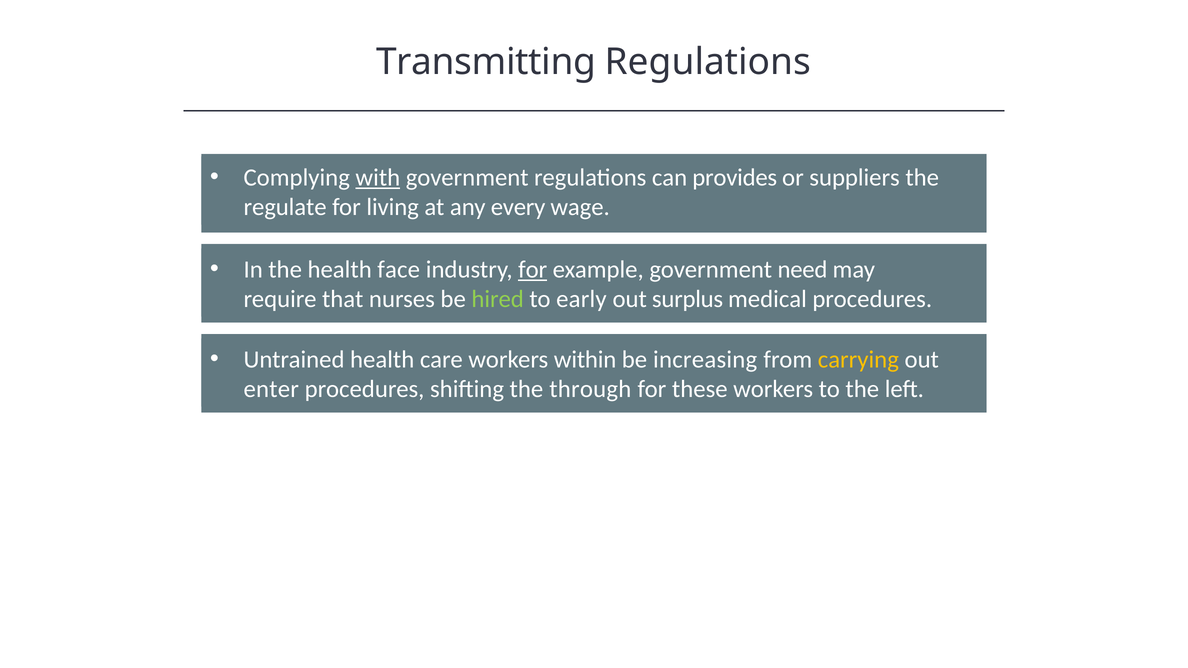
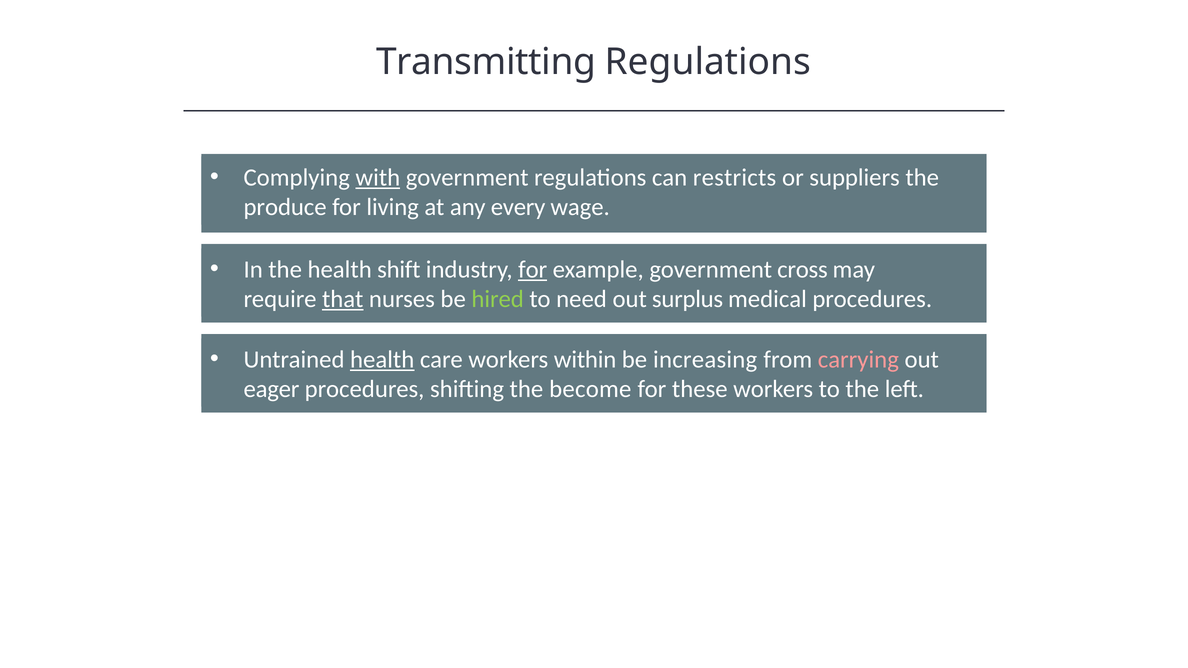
provides: provides -> restricts (735, 178)
regulate: regulate -> produce (285, 207)
face: face -> shift (399, 270)
need: need -> cross (802, 270)
that underline: none -> present (343, 299)
early: early -> need (582, 299)
health underline: none -> present (382, 360)
carrying colour: yellow -> pink (858, 360)
enter: enter -> eager (271, 389)
through: through -> become (590, 389)
